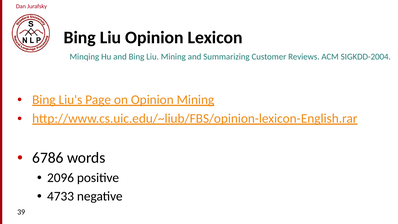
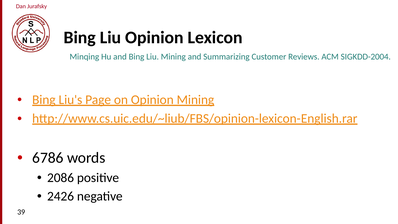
2096: 2096 -> 2086 (61, 178)
4733: 4733 -> 2426 (61, 196)
